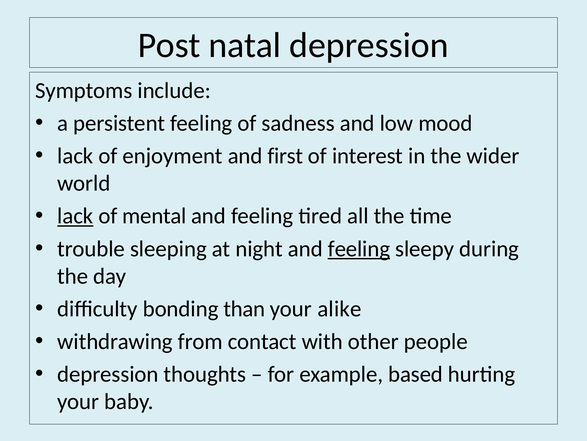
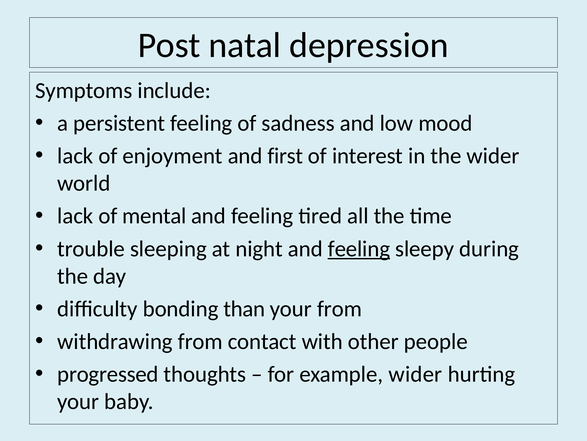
lack underline: present -> none (75, 216)
your alike: alike -> from (340, 308)
depression: depression -> progressed (108, 374)
example based: based -> wider (415, 374)
